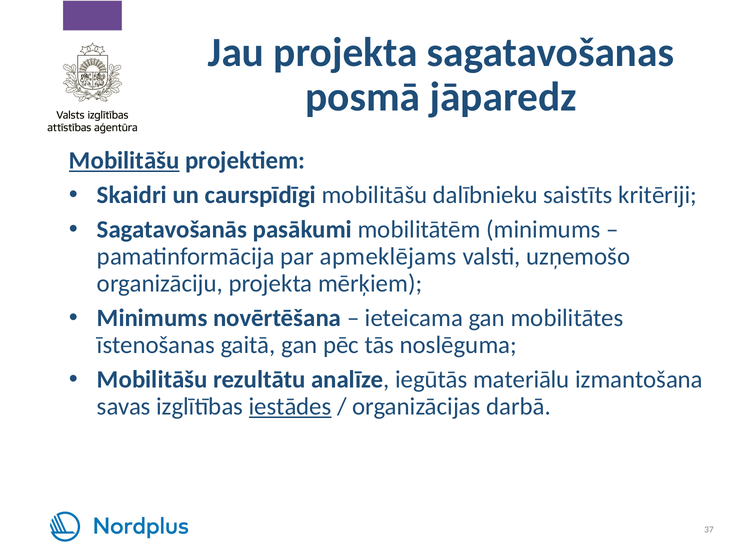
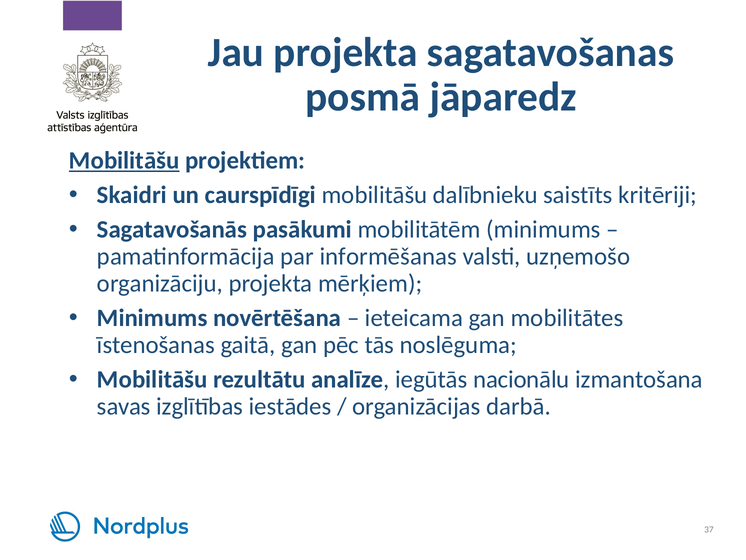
apmeklējams: apmeklējams -> informēšanas (388, 256)
materiālu: materiālu -> nacionālu (521, 379)
iestādes underline: present -> none (290, 406)
